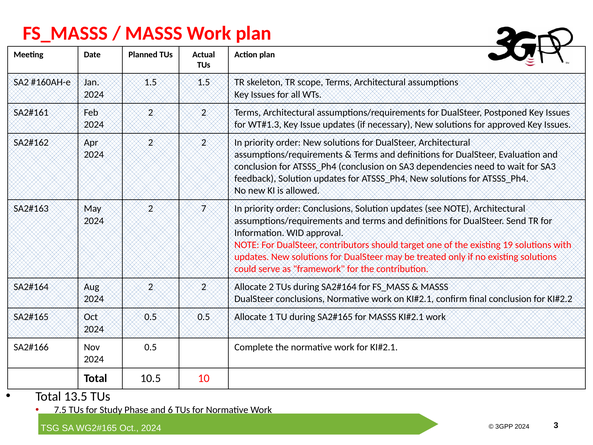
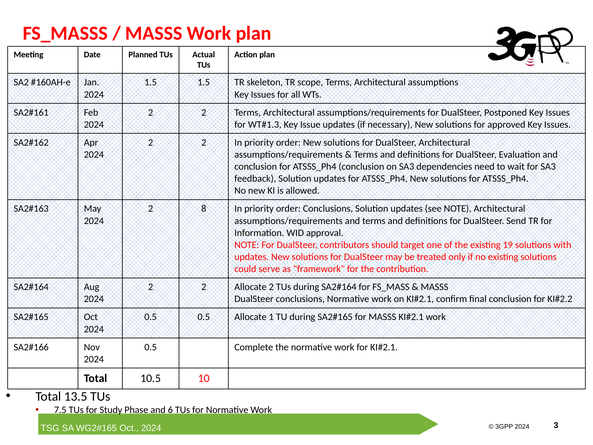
7: 7 -> 8 (204, 209)
